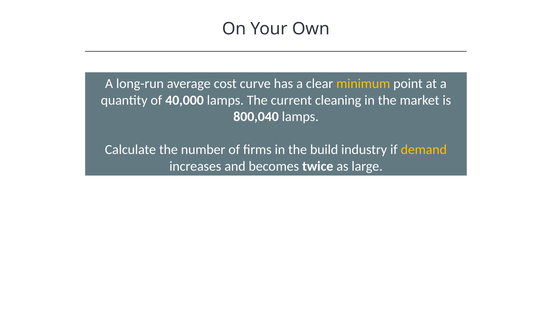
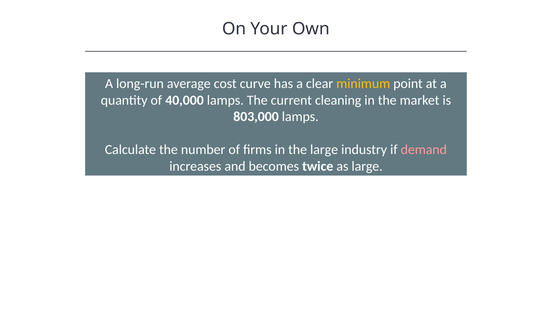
800,040: 800,040 -> 803,000 (256, 117)
the build: build -> large (324, 150)
demand colour: yellow -> pink (424, 150)
